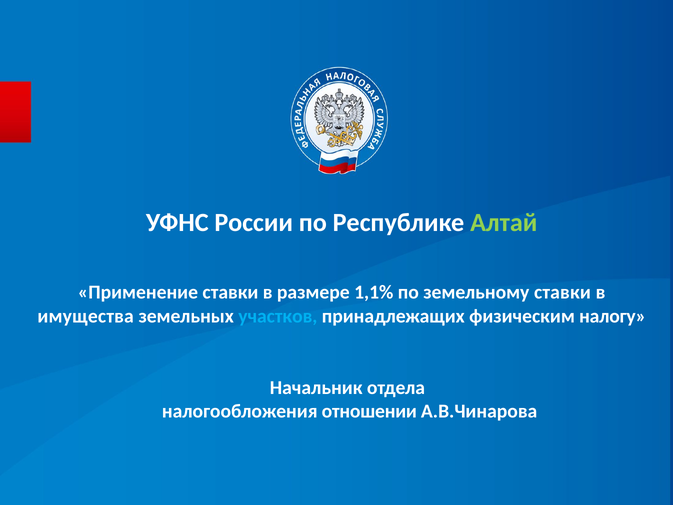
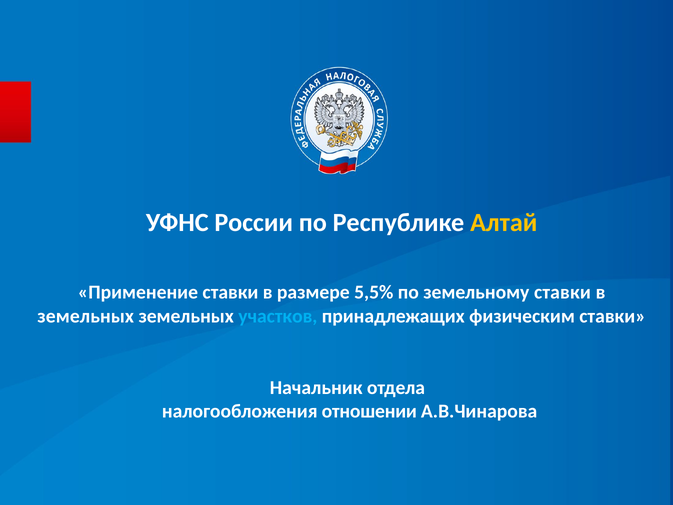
Алтай colour: light green -> yellow (504, 222)
1,1%: 1,1% -> 5,5% (374, 292)
имущества: имущества -> земельных (86, 316)
физическим налогу: налогу -> ставки (613, 316)
